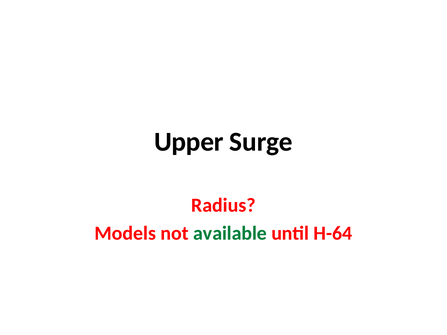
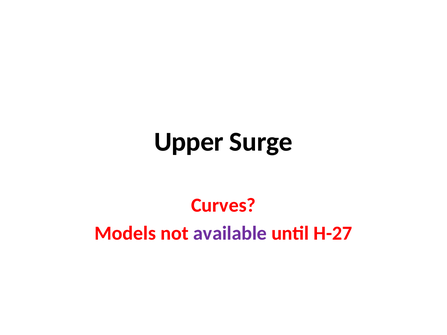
Radius: Radius -> Curves (223, 206)
available colour: green -> purple (230, 233)
H-64: H-64 -> H-27 (333, 233)
